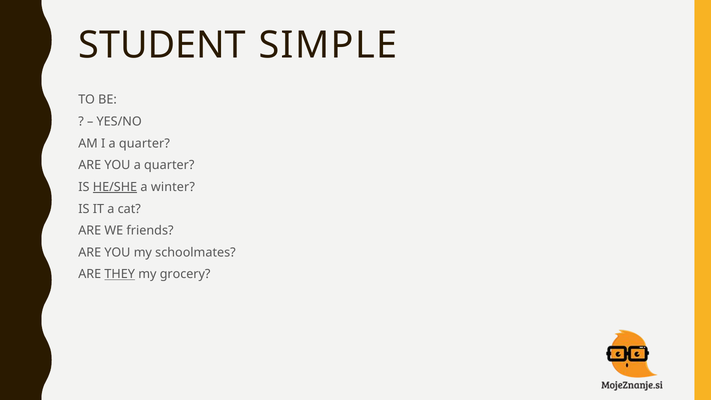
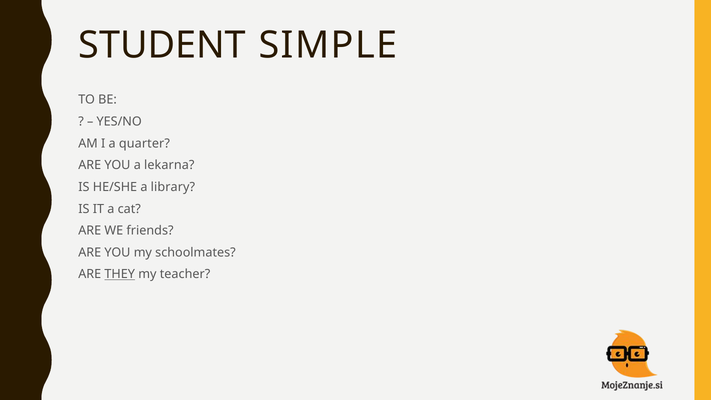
YOU a quarter: quarter -> lekarna (169, 165)
HE/SHE underline: present -> none (115, 187)
winter: winter -> library (173, 187)
grocery: grocery -> teacher (185, 274)
